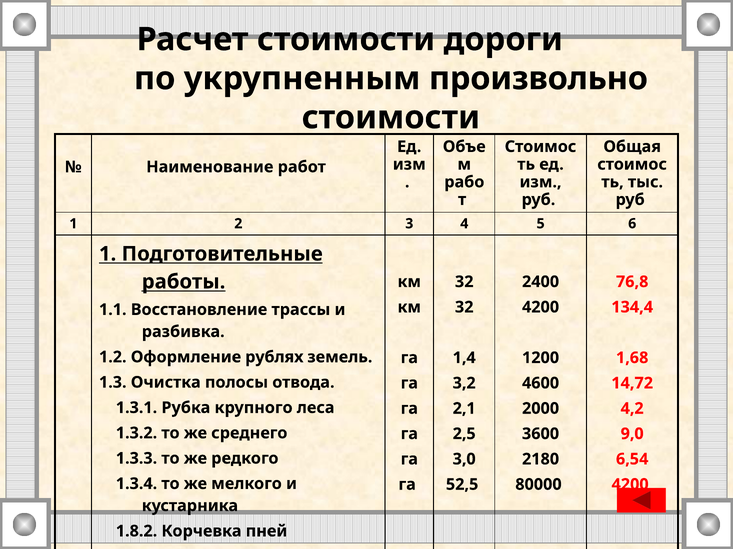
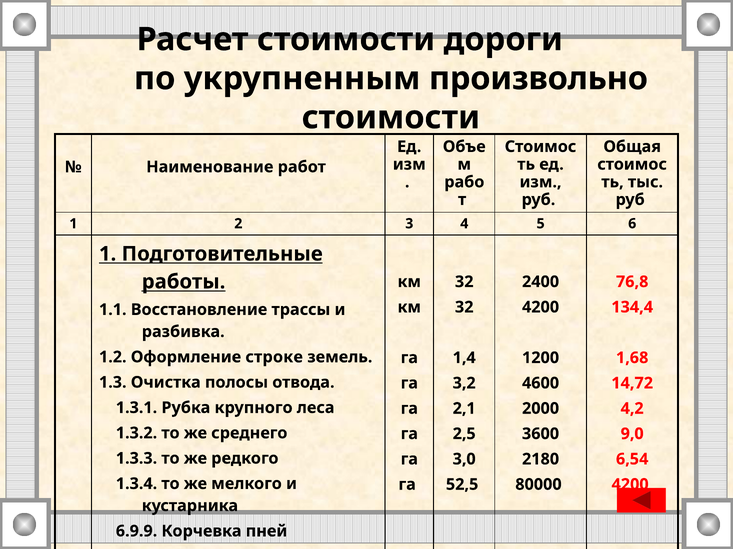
рублях: рублях -> строке (274, 357)
1.8.2: 1.8.2 -> 6.9.9 (137, 532)
